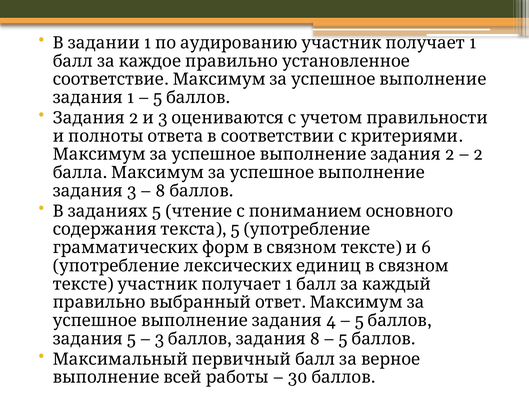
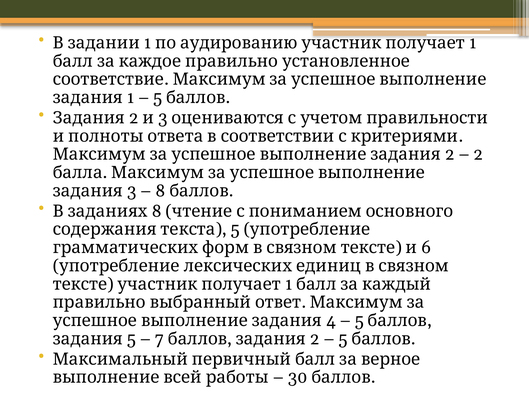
5: 5 -> 8 (157, 211)
3: 3 -> 7 (159, 339)
8: 8 -> 2 (315, 339)
